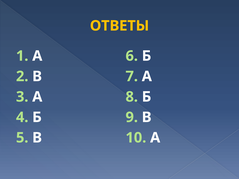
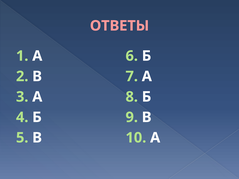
ОТВЕТЫ colour: yellow -> pink (119, 26)
